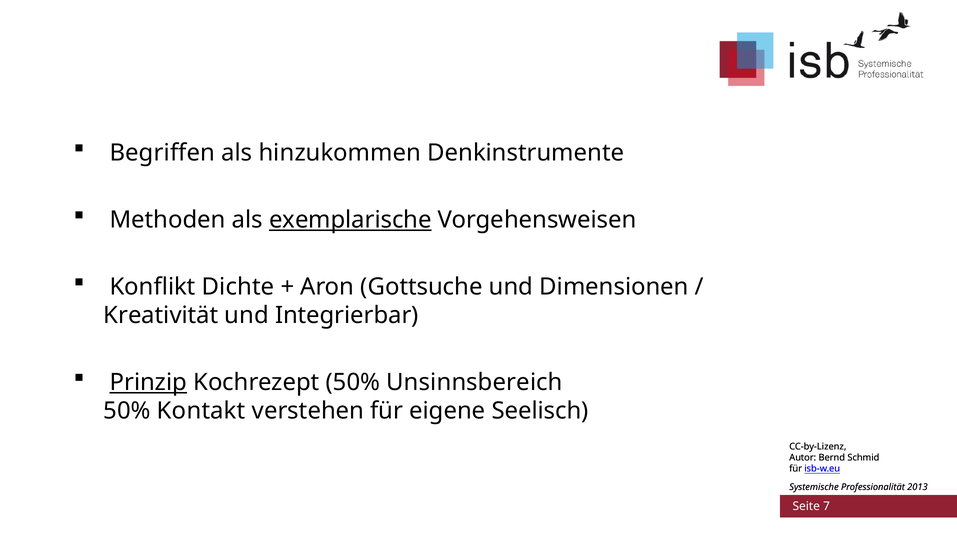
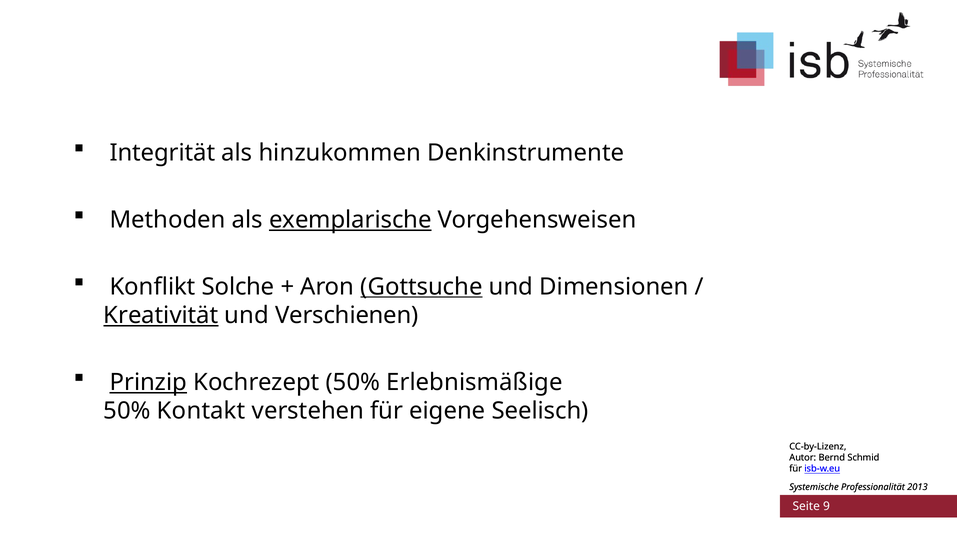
Begriffen: Begriffen -> Integrität (162, 153)
Dichte: Dichte -> Solche (238, 287)
Gottsuche underline: none -> present (422, 287)
Kreativität underline: none -> present (161, 316)
Integrierbar: Integrierbar -> Verschienen (347, 316)
Unsinnsbereich: Unsinnsbereich -> Erlebnismäßige (474, 383)
7: 7 -> 9 (826, 506)
